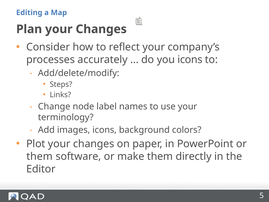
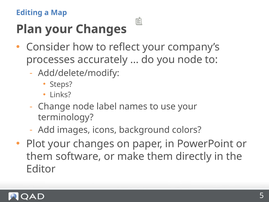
you icons: icons -> node (190, 60)
